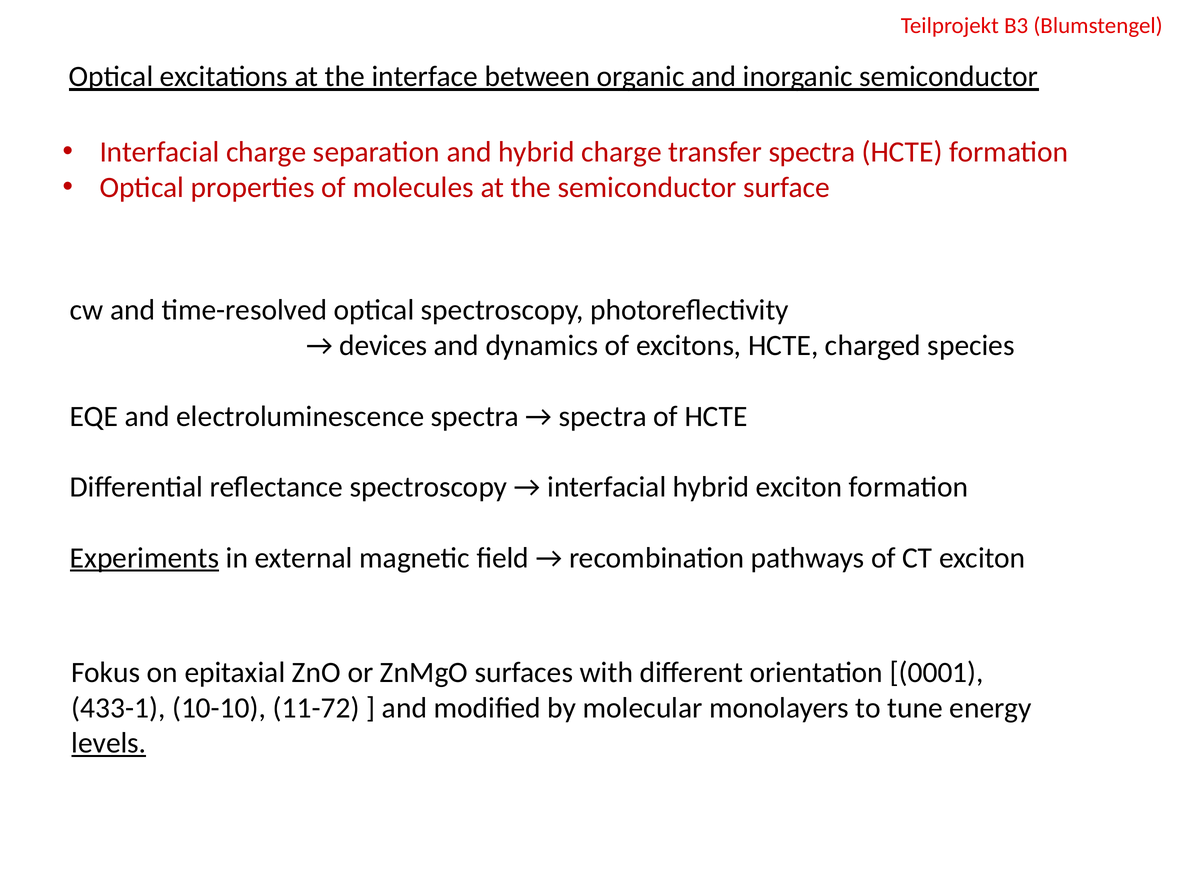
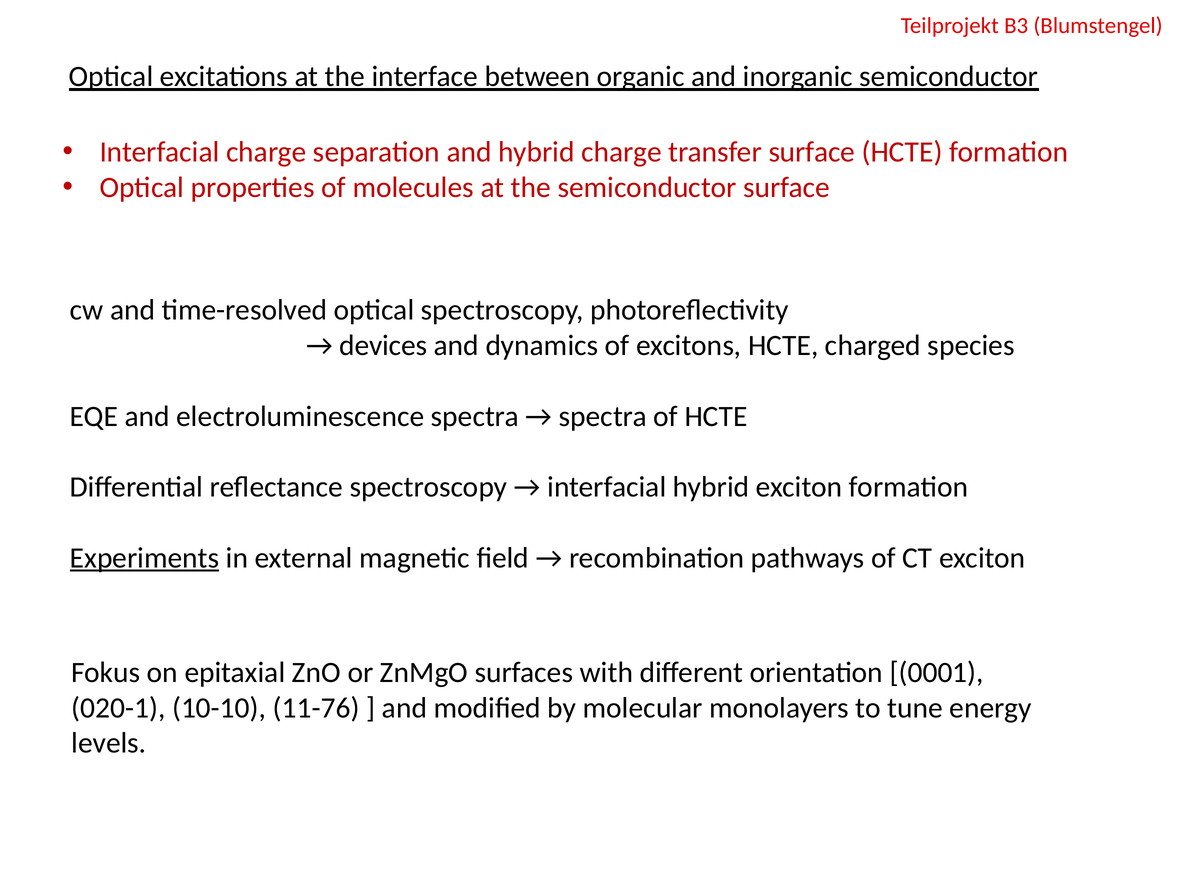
transfer spectra: spectra -> surface (812, 152)
433-1: 433-1 -> 020-1 (118, 708)
11-72: 11-72 -> 11-76 (316, 708)
levels underline: present -> none (109, 744)
